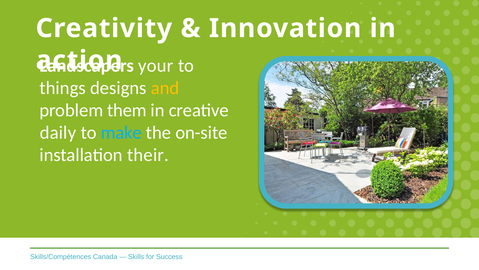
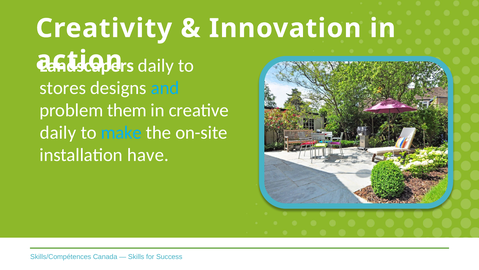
your: your -> daily (156, 65)
things: things -> stores (63, 88)
and colour: yellow -> light blue (165, 88)
their: their -> have (148, 155)
